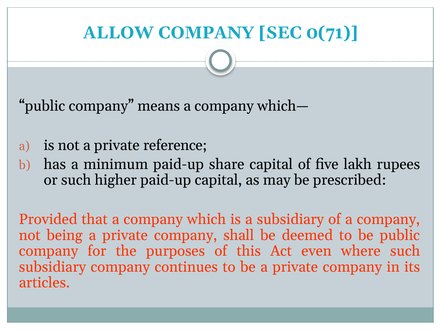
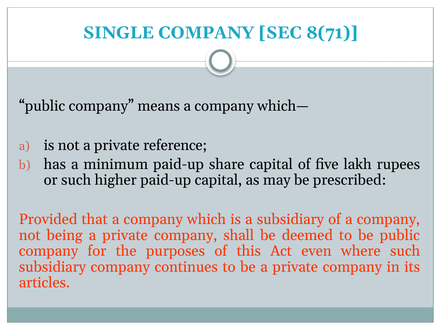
ALLOW: ALLOW -> SINGLE (119, 33)
0(71: 0(71 -> 8(71 (332, 33)
